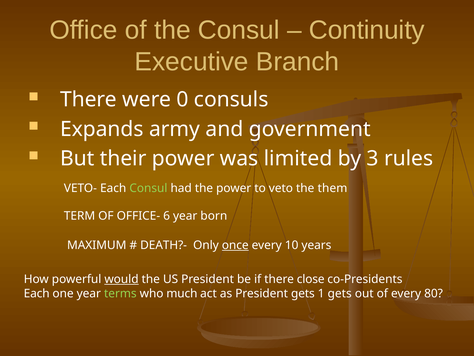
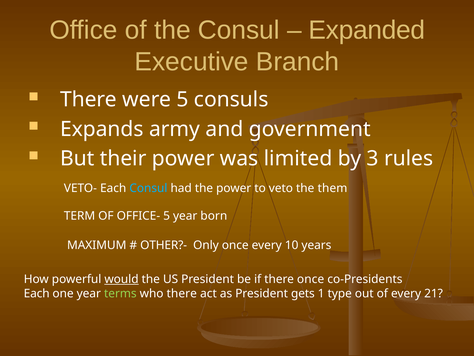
Continuity: Continuity -> Expanded (367, 30)
were 0: 0 -> 5 (182, 99)
Consul colour: light green -> light blue (148, 188)
OFFICE- 6: 6 -> 5 (167, 216)
DEATH?-: DEATH?- -> OTHER?- (164, 245)
once underline: present -> none (235, 245)
there close: close -> once (311, 279)
who much: much -> there (182, 293)
1 gets: gets -> type (340, 293)
80: 80 -> 21 (434, 293)
